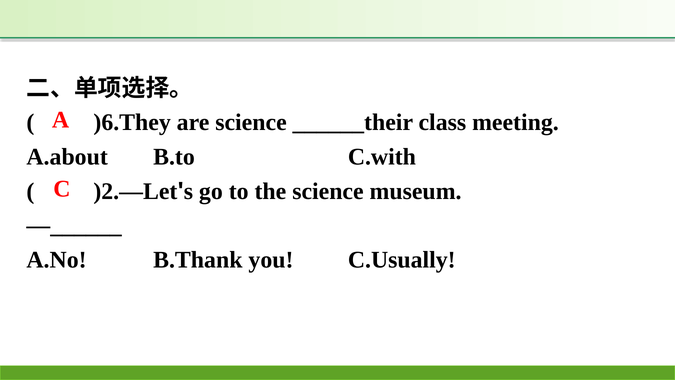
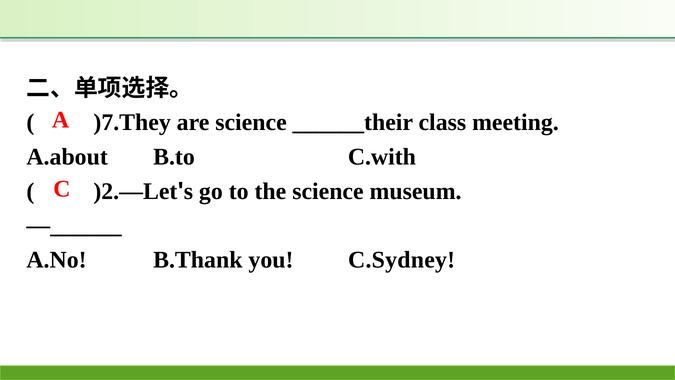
)6.They: )6.They -> )7.They (132, 122)
C.Usually: C.Usually -> C.Sydney (402, 260)
